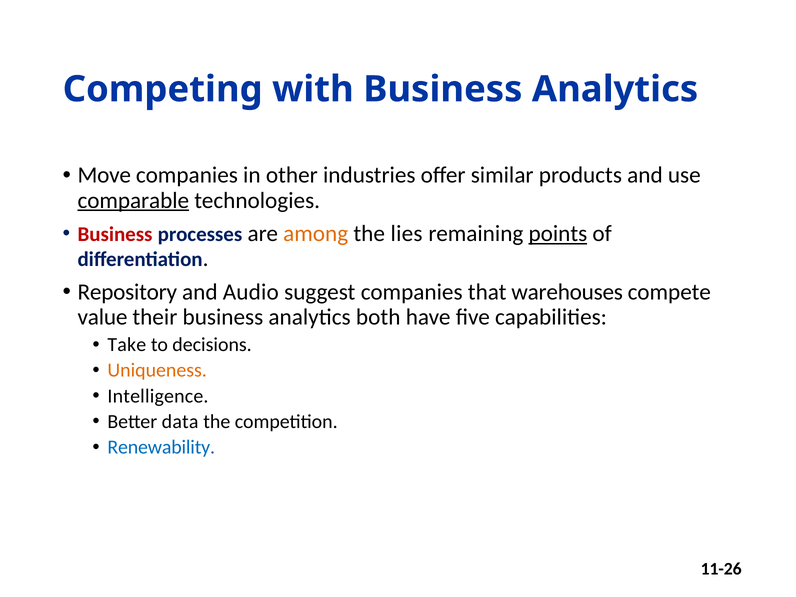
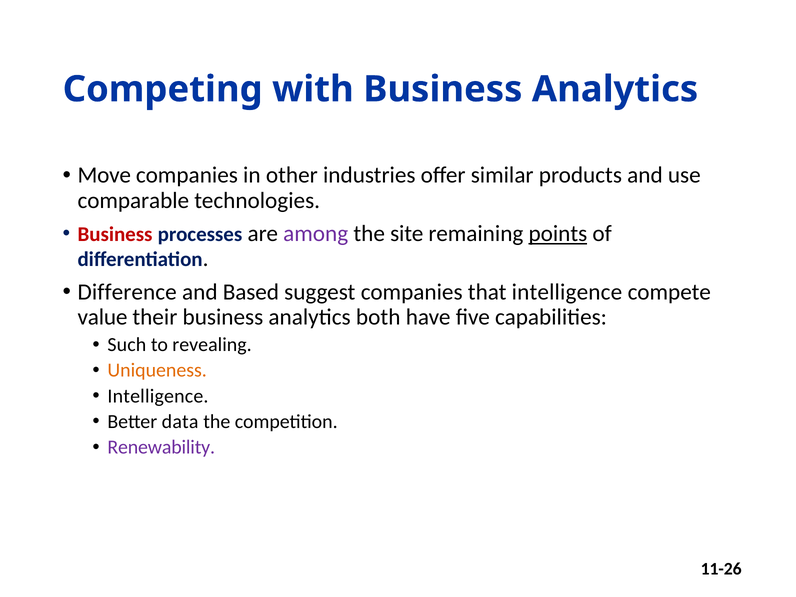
comparable underline: present -> none (133, 200)
among colour: orange -> purple (316, 234)
lies: lies -> site (407, 234)
Repository: Repository -> Difference (127, 292)
Audio: Audio -> Based (251, 292)
that warehouses: warehouses -> intelligence (567, 292)
Take: Take -> Such (127, 345)
decisions: decisions -> revealing (212, 345)
Renewability colour: blue -> purple (161, 447)
